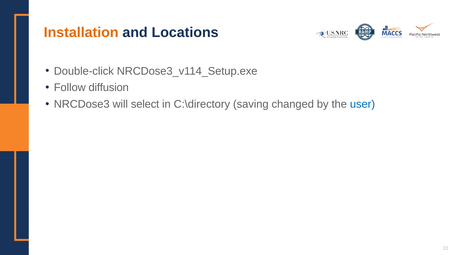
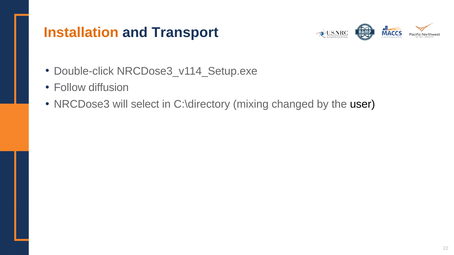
Locations: Locations -> Transport (185, 33)
saving: saving -> mixing (251, 104)
user colour: blue -> black (362, 104)
